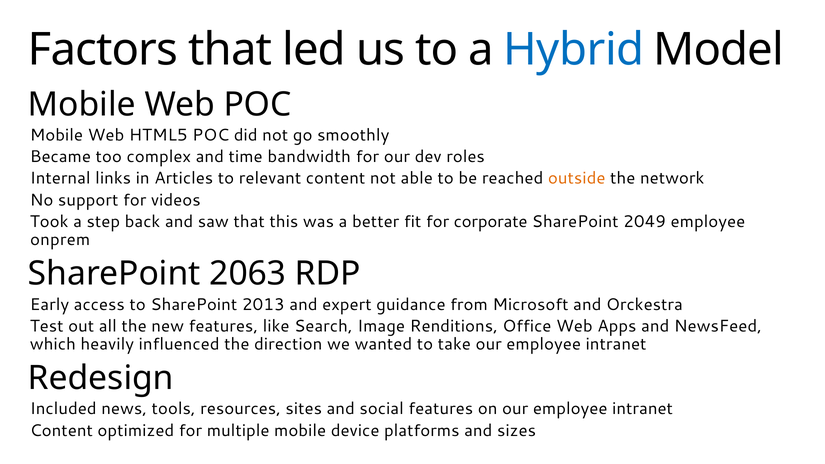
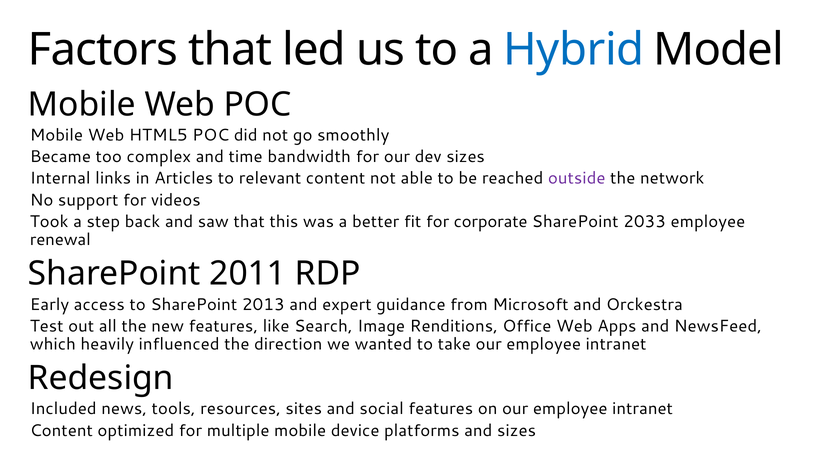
dev roles: roles -> sizes (466, 157)
outside colour: orange -> purple (577, 178)
2049: 2049 -> 2033 (645, 222)
onprem: onprem -> renewal (60, 240)
2063: 2063 -> 2011 (248, 274)
